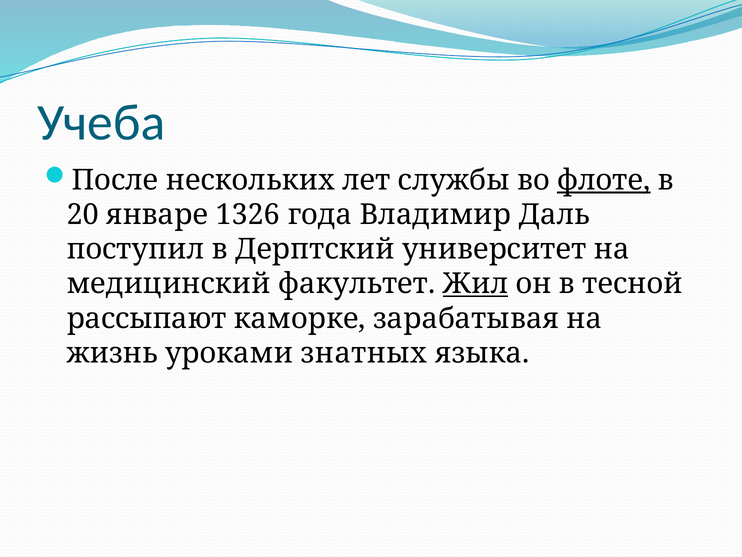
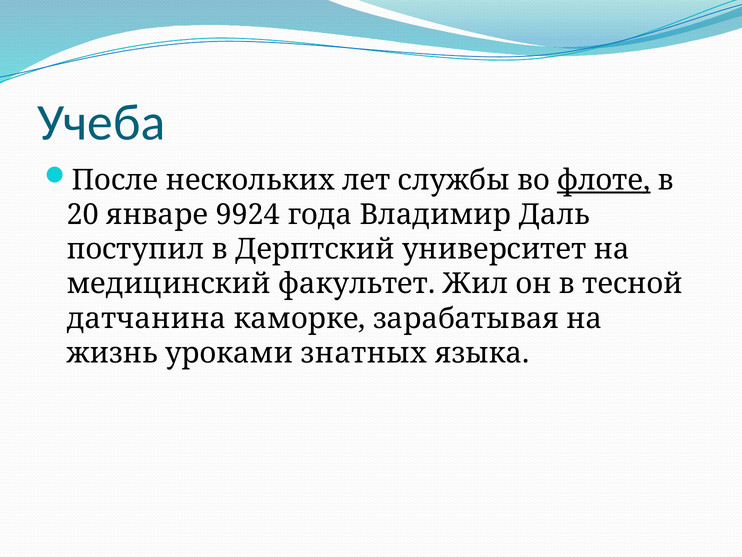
1326: 1326 -> 9924 (248, 215)
Жил underline: present -> none (476, 284)
рассыпают: рассыпают -> датчанина (146, 318)
